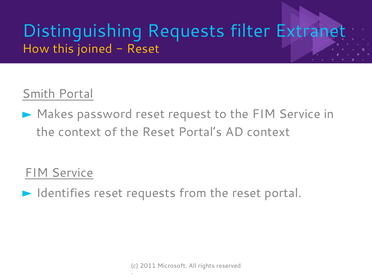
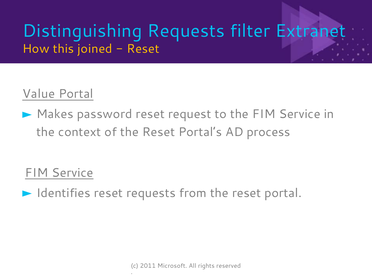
Smith: Smith -> Value (39, 94)
AD context: context -> process (269, 132)
